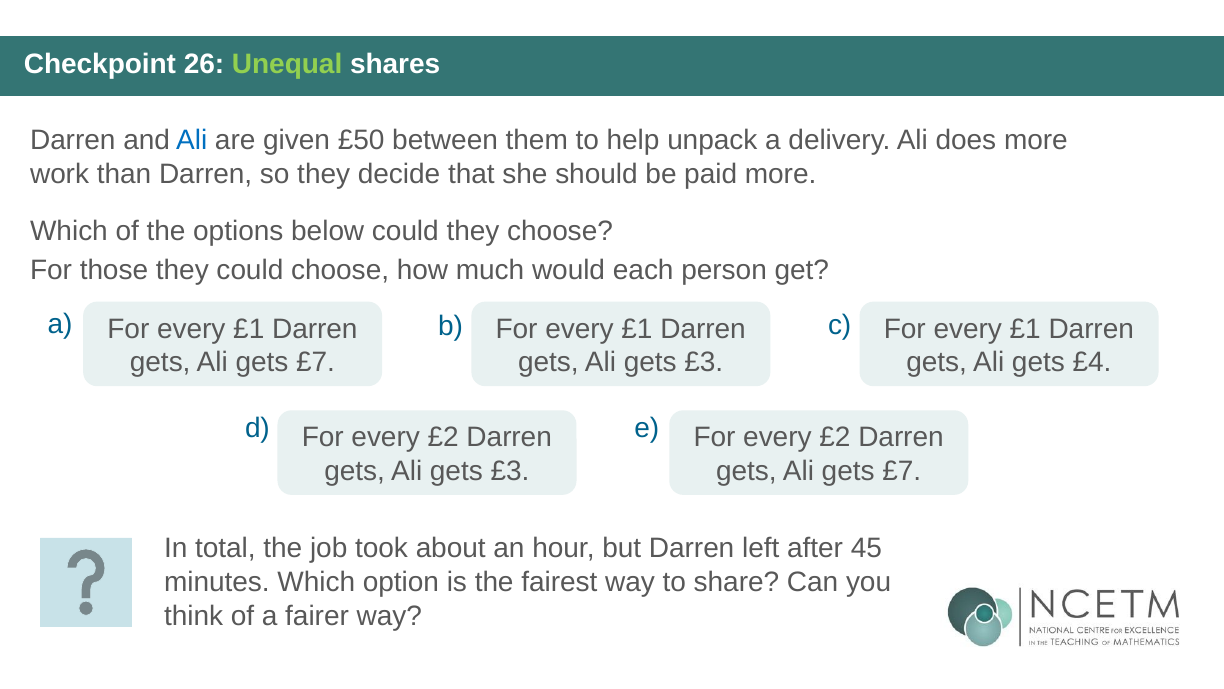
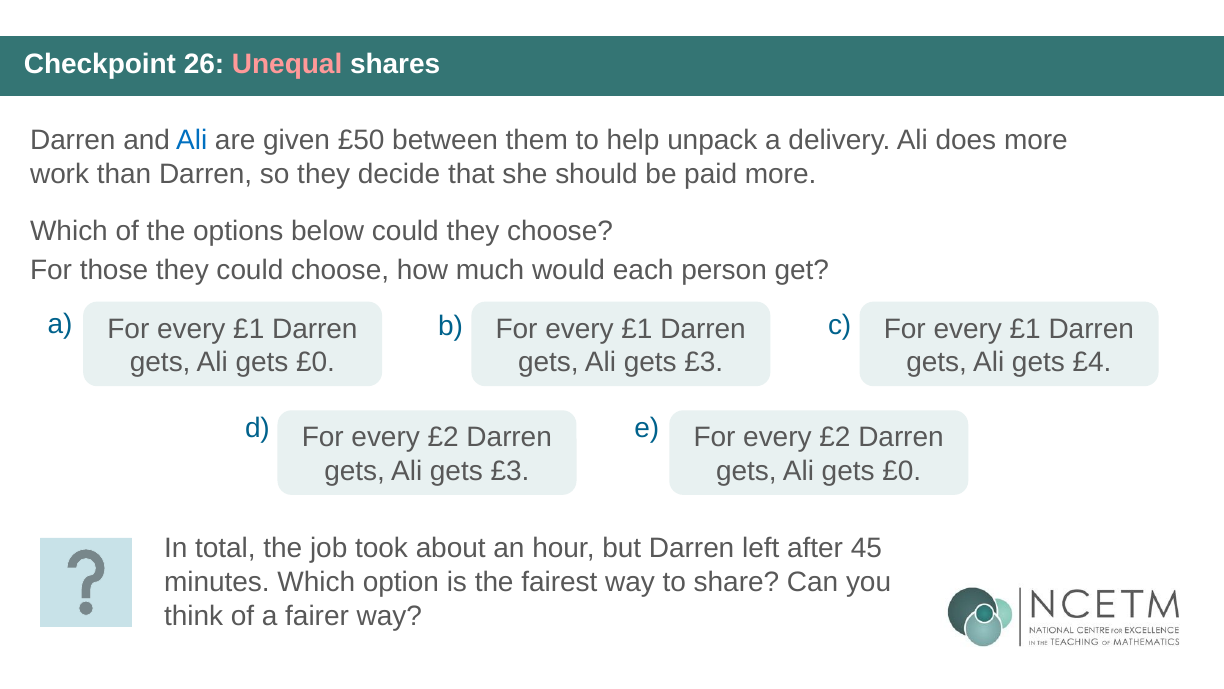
Unequal colour: light green -> pink (287, 64)
£7: £7 -> £0 (316, 362)
£7: £7 -> £0 (902, 471)
